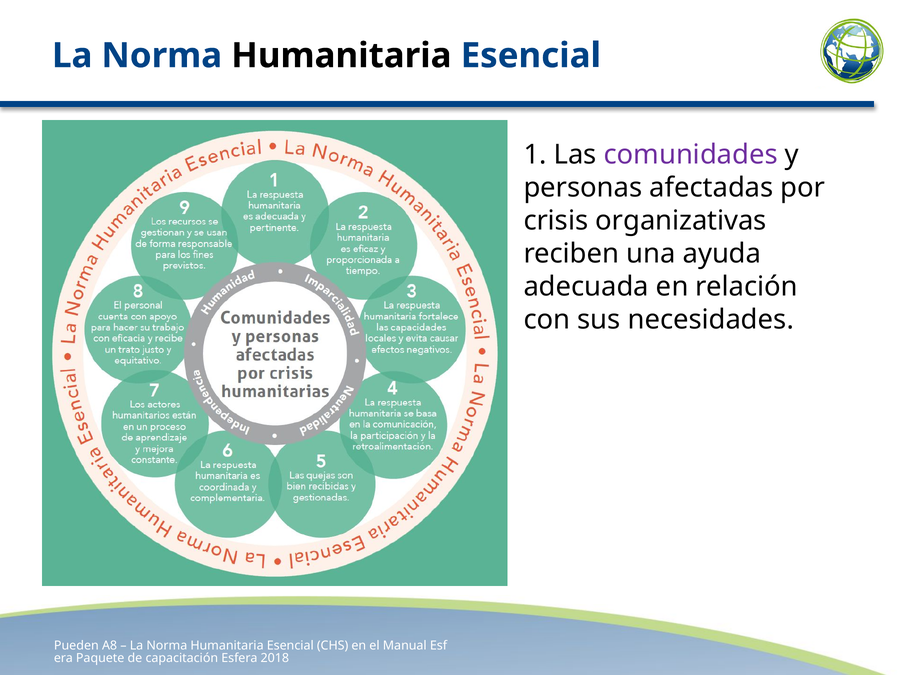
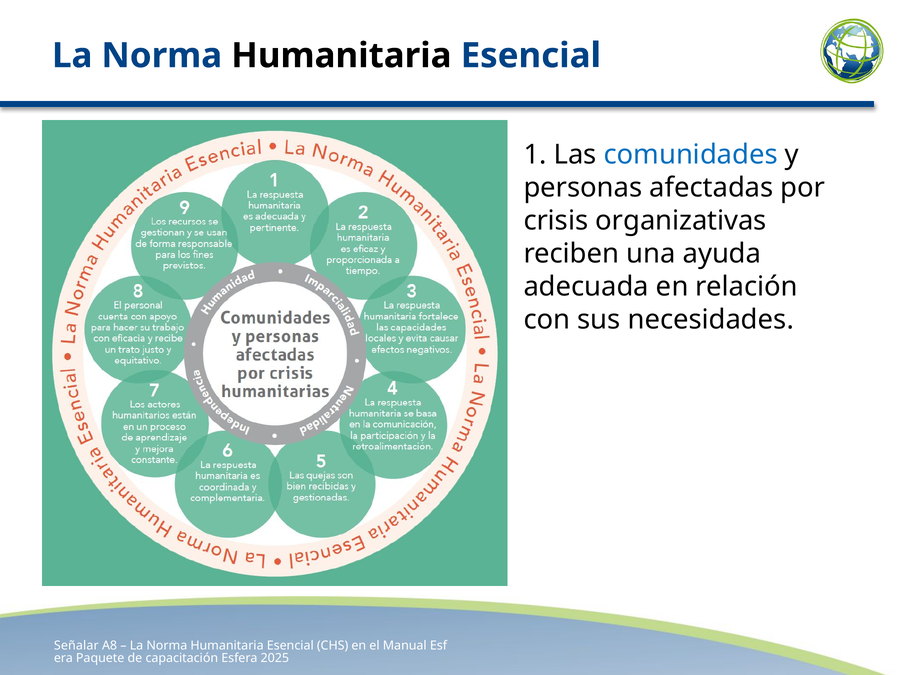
comunidades colour: purple -> blue (691, 155)
Pueden: Pueden -> Señalar (76, 645)
2018: 2018 -> 2025 (275, 658)
